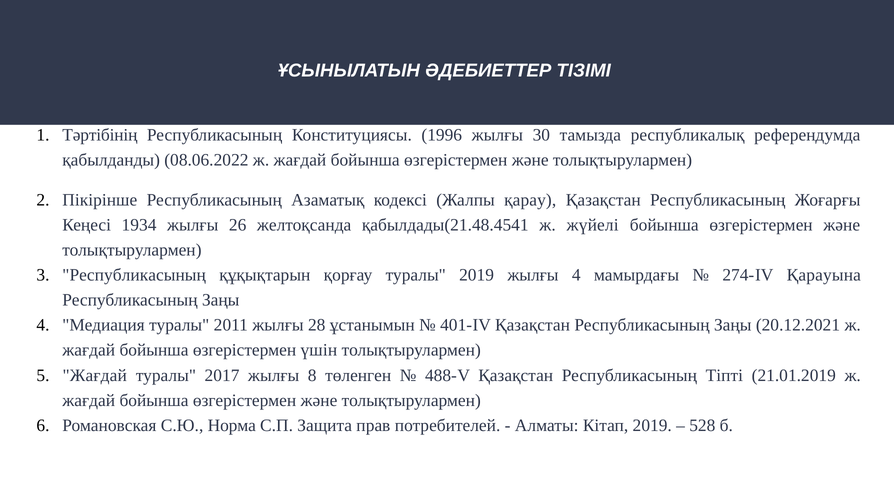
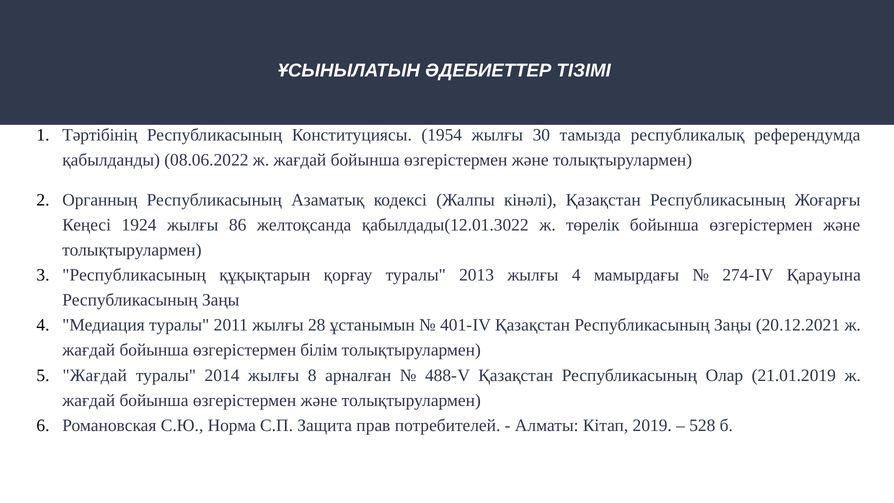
1996: 1996 -> 1954 (442, 135)
Пікірінше: Пікірінше -> Органның (100, 200)
қарау: қарау -> кінәлі (530, 200)
1934: 1934 -> 1924 (139, 225)
26: 26 -> 86 (238, 225)
қабылдады(21.48.4541: қабылдады(21.48.4541 -> қабылдады(12.01.3022 (445, 225)
жүйелі: жүйелі -> төрелік (593, 225)
туралы 2019: 2019 -> 2013 (477, 275)
үшін: үшін -> білім (319, 350)
2017: 2017 -> 2014 (222, 375)
төленген: төленген -> арналған (358, 375)
Тіпті: Тіпті -> Олар (724, 375)
